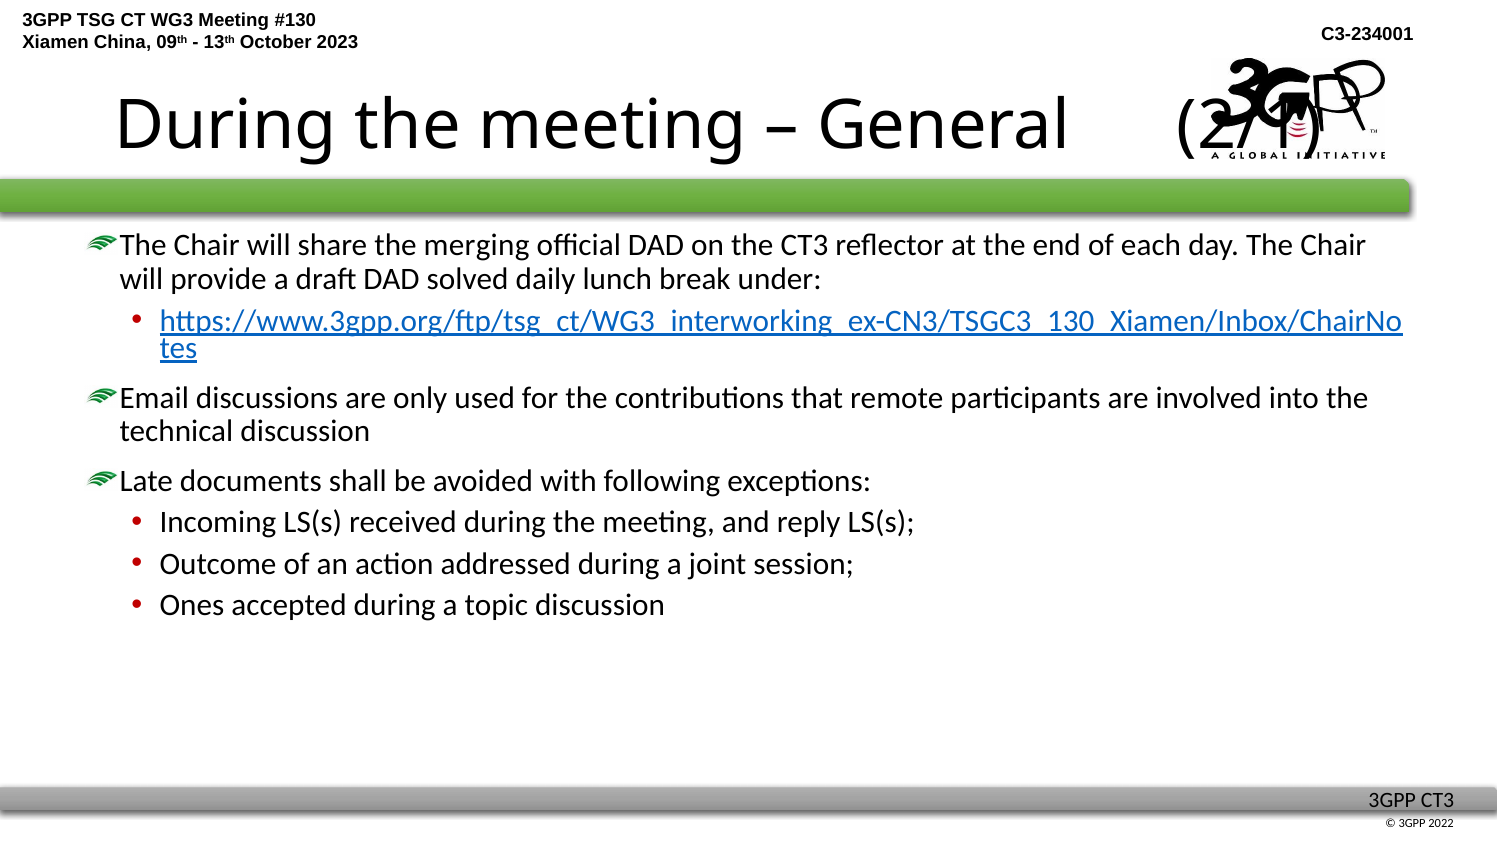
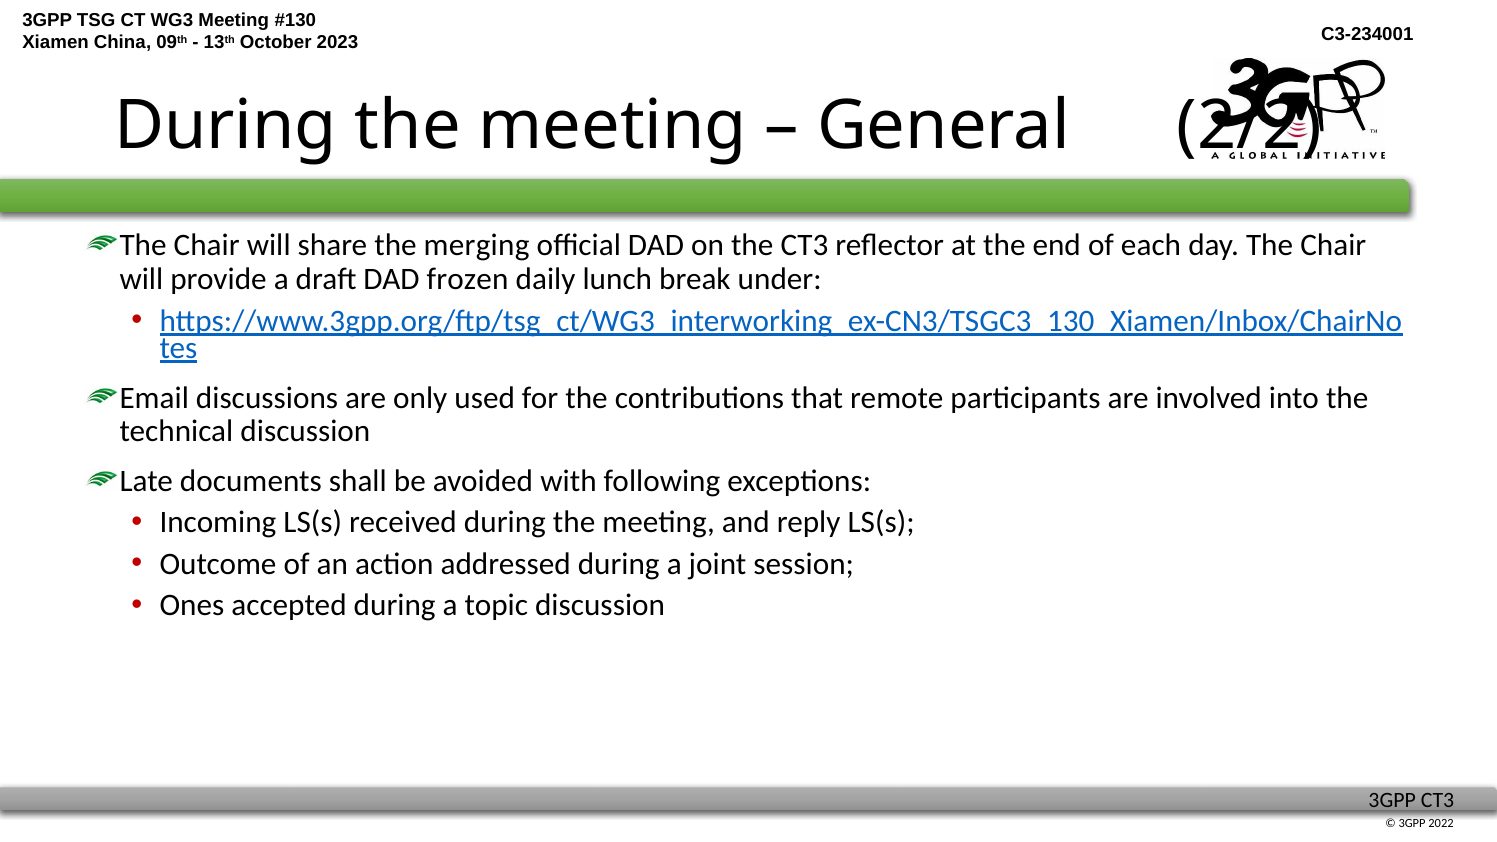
2/1: 2/1 -> 2/2 (1250, 126)
solved: solved -> frozen (468, 279)
